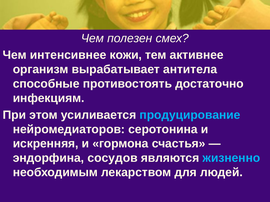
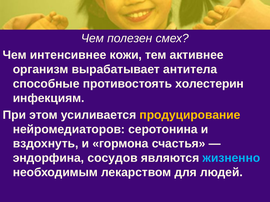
достаточно: достаточно -> холестерин (210, 84)
продуцирование colour: light blue -> yellow (190, 115)
искренняя: искренняя -> вздохнуть (46, 144)
